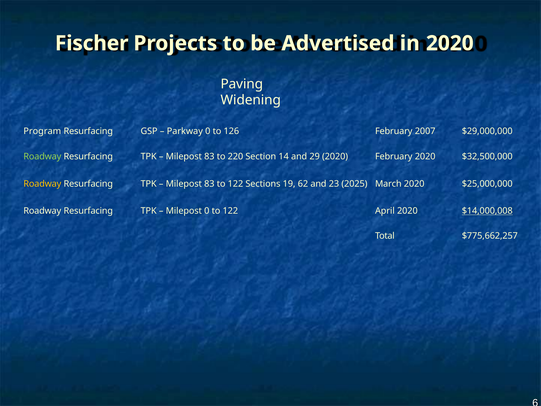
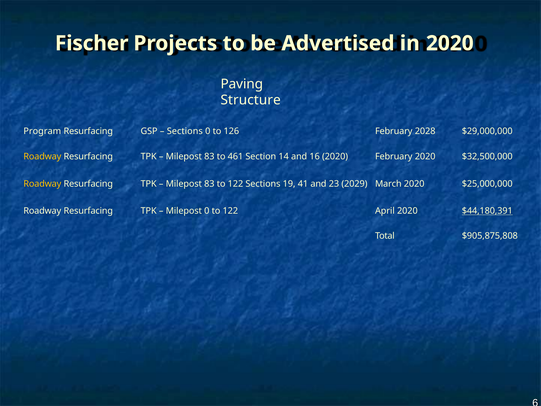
Widening: Widening -> Structure (251, 100)
Parkway: Parkway -> Sections (185, 131)
2007: 2007 -> 2028 (425, 131)
Roadway colour: light green -> yellow (42, 157)
220: 220 -> 461 (235, 157)
29: 29 -> 16 (315, 157)
62: 62 -> 41 (303, 184)
2025: 2025 -> 2029 (354, 184)
$14,000,008: $14,000,008 -> $44,180,391 (487, 211)
$775,662,257: $775,662,257 -> $905,875,808 (490, 236)
